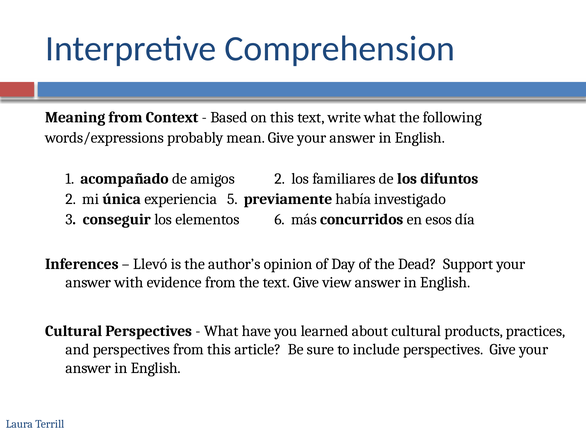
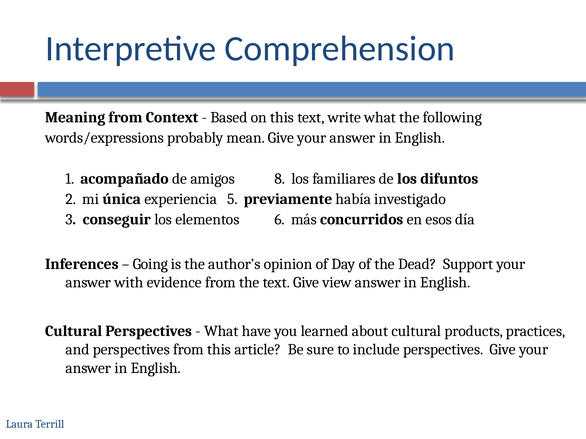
amigos 2: 2 -> 8 (280, 179)
Llevó: Llevó -> Going (150, 264)
